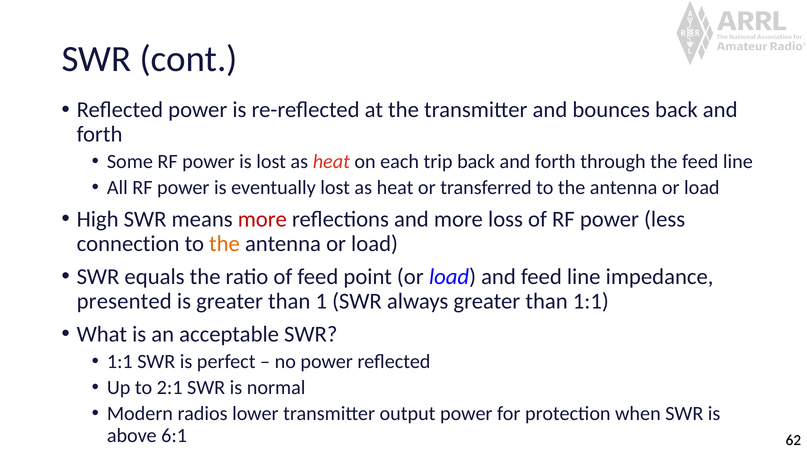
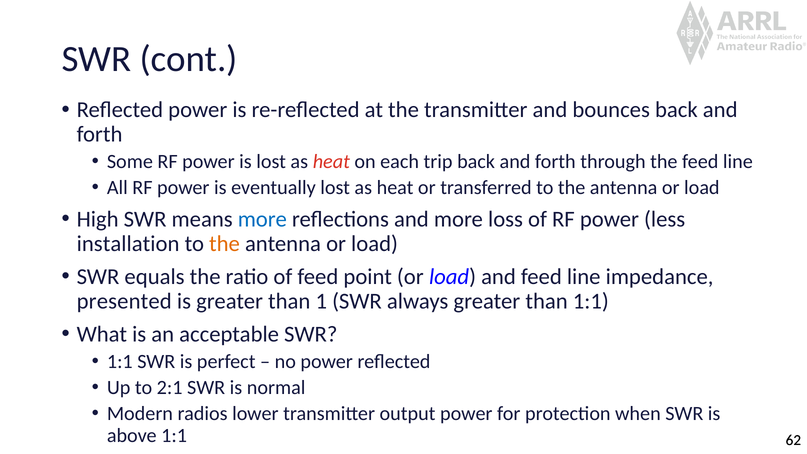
more colour: red -> blue (262, 219)
connection: connection -> installation (128, 244)
above 6:1: 6:1 -> 1:1 (174, 435)
